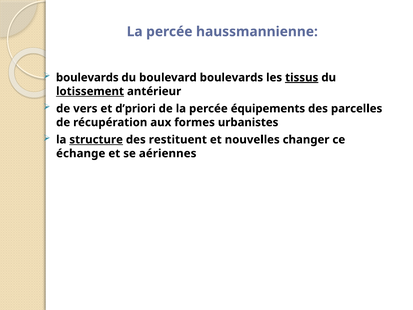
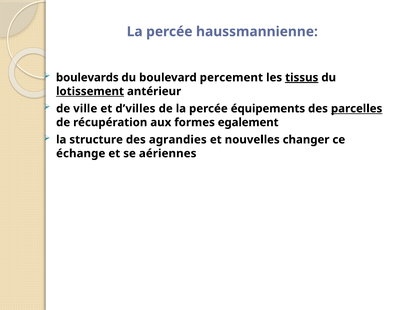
boulevard boulevards: boulevards -> percement (231, 77)
vers: vers -> ville (85, 109)
d’priori: d’priori -> d’villes (135, 109)
parcelles underline: none -> present (357, 109)
urbanistes: urbanistes -> egalement (248, 122)
structure underline: present -> none (96, 140)
restituent: restituent -> agrandies (178, 140)
